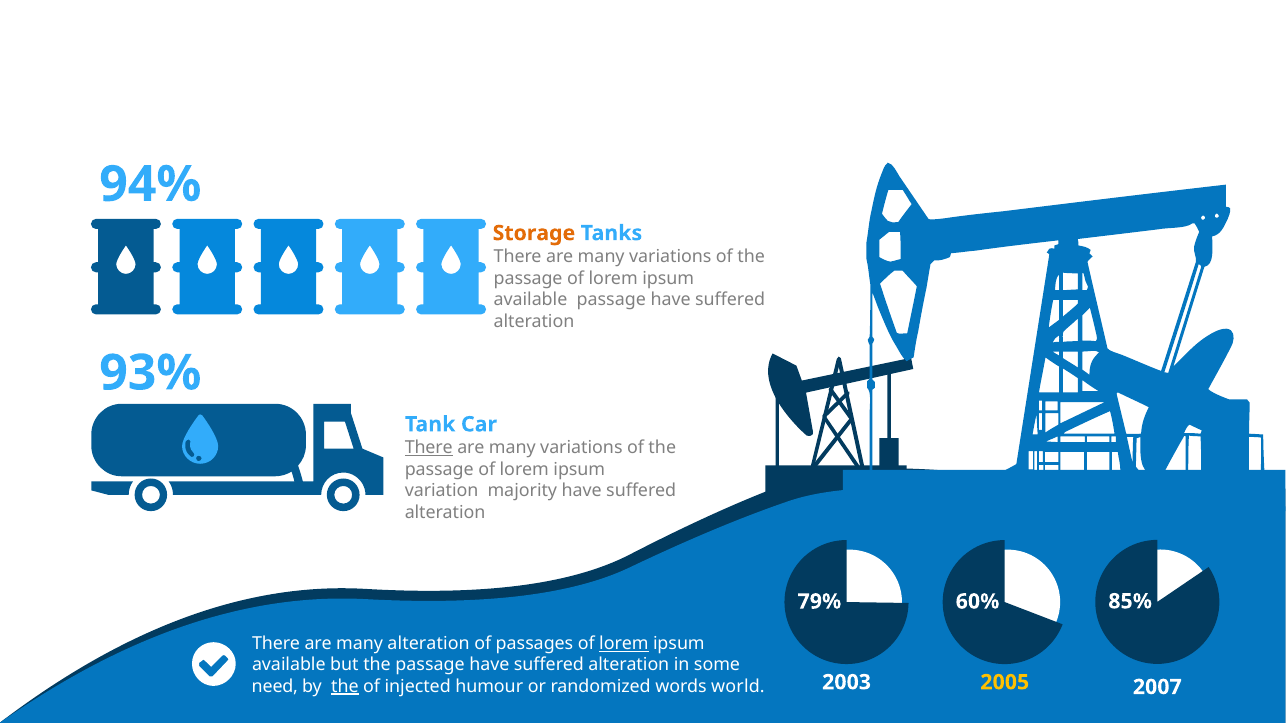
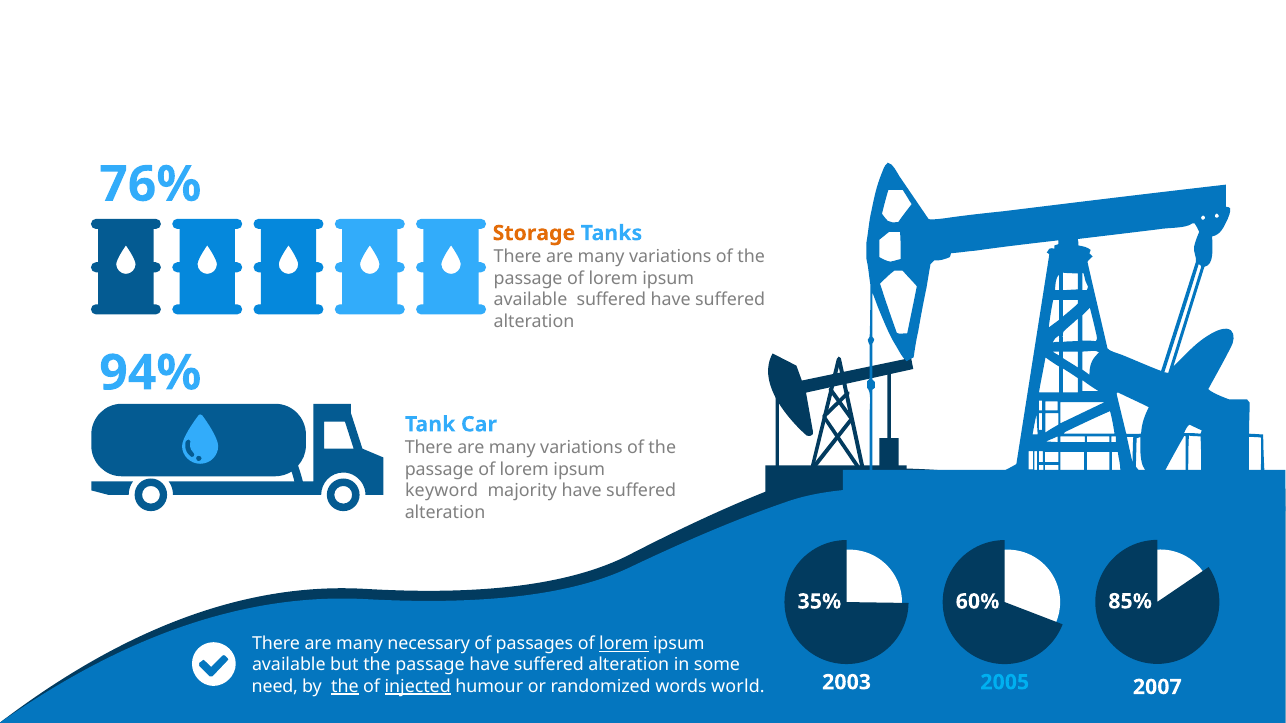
94%: 94% -> 76% (150, 184)
available passage: passage -> suffered (611, 300)
93%: 93% -> 94% (150, 373)
There underline: present -> none (429, 448)
variation: variation -> keyword (442, 491)
79%: 79% -> 35% (819, 602)
many alteration: alteration -> necessary (429, 644)
2005 colour: yellow -> light blue (1005, 683)
injected underline: none -> present (418, 687)
